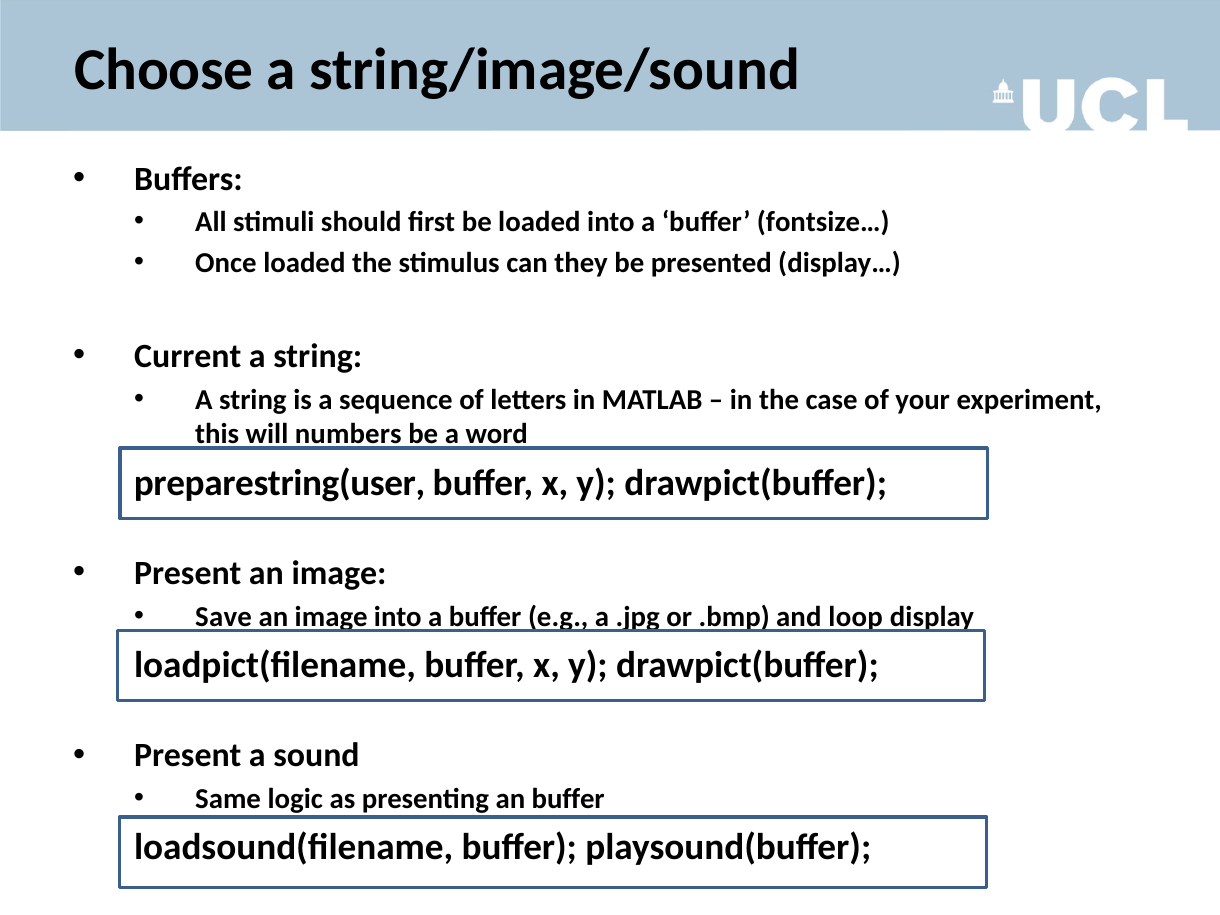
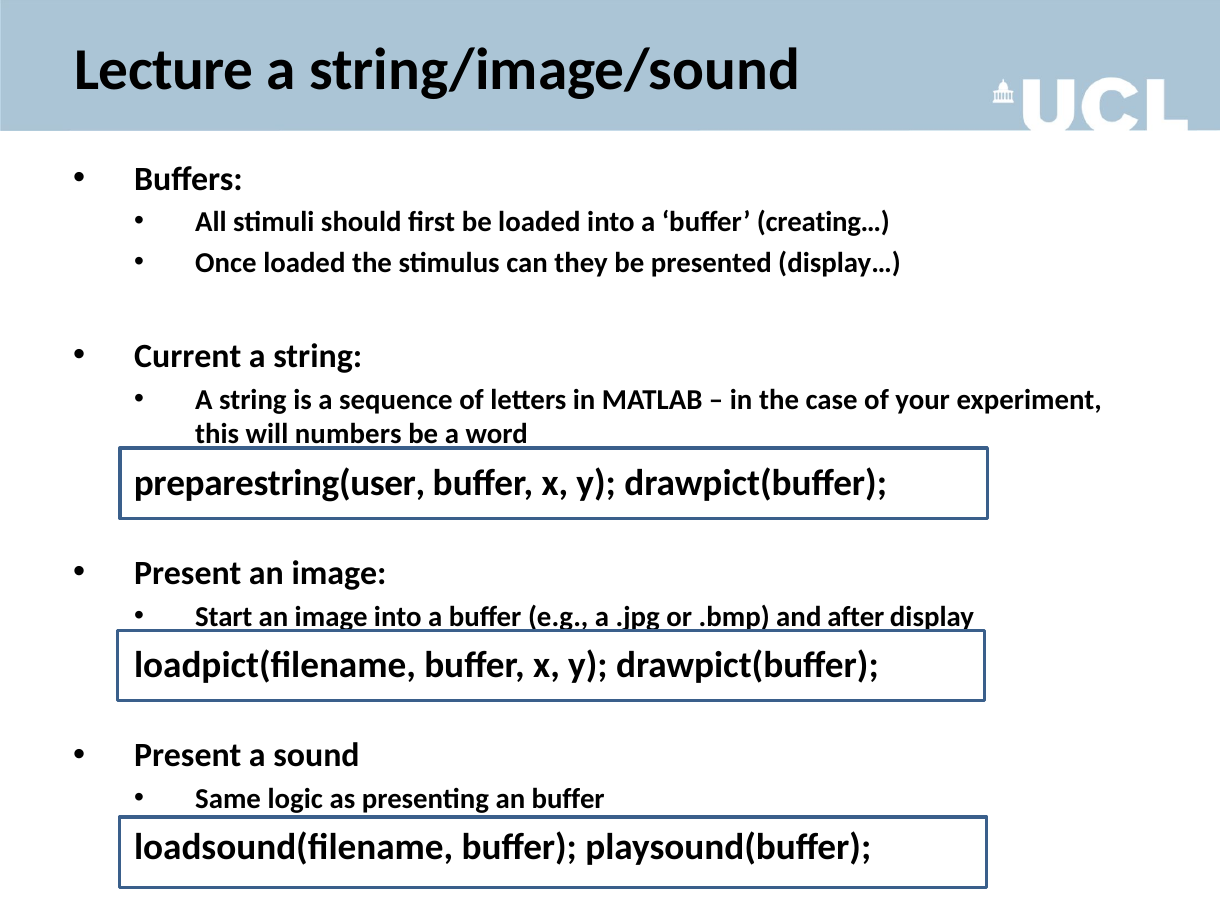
Choose: Choose -> Lecture (164, 70)
fontsize…: fontsize… -> creating… (823, 222)
Save: Save -> Start (224, 617)
loop: loop -> after (856, 617)
